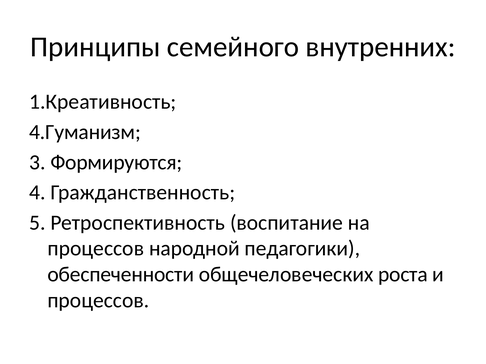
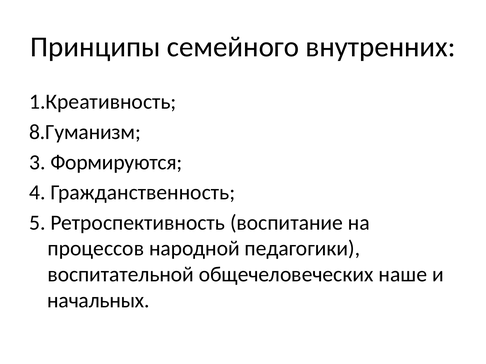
4.Гуманизм: 4.Гуманизм -> 8.Гуманизм (85, 132)
обеспеченности: обеспеченности -> воспитательной (121, 275)
роста: роста -> наше (403, 275)
процессов: процессов -> начальных (98, 301)
